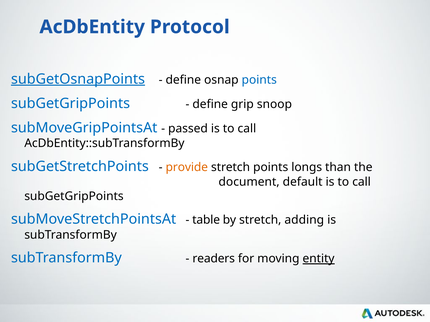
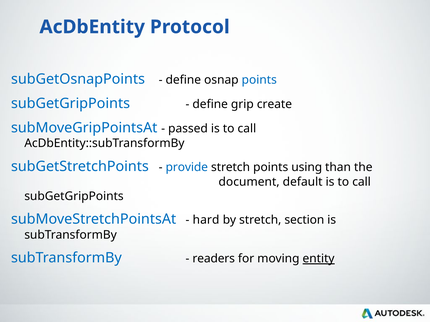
subGetOsnapPoints underline: present -> none (78, 79)
snoop: snoop -> create (274, 104)
provide colour: orange -> blue (187, 167)
longs: longs -> using (307, 167)
table: table -> hard (206, 220)
adding: adding -> section (304, 220)
